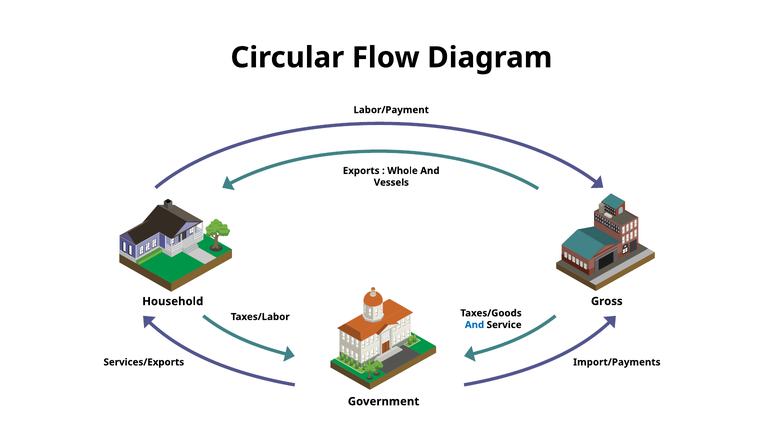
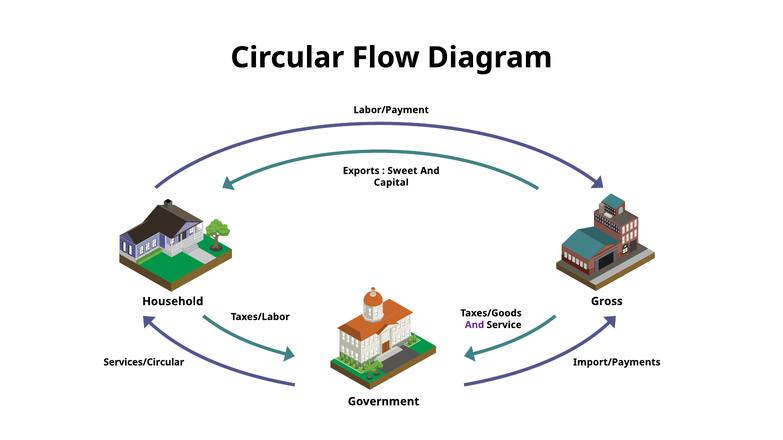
Whole: Whole -> Sweet (402, 171)
Vessels: Vessels -> Capital (391, 183)
And colour: blue -> purple (474, 325)
Services/Exports: Services/Exports -> Services/Circular (144, 363)
